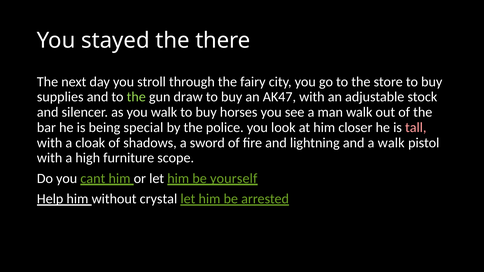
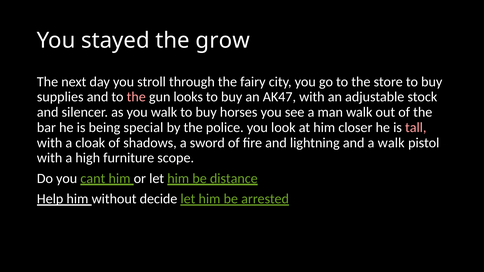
there: there -> grow (223, 41)
the colour: light green -> pink (136, 97)
draw: draw -> looks (188, 97)
yourself: yourself -> distance (234, 179)
crystal: crystal -> decide (159, 199)
